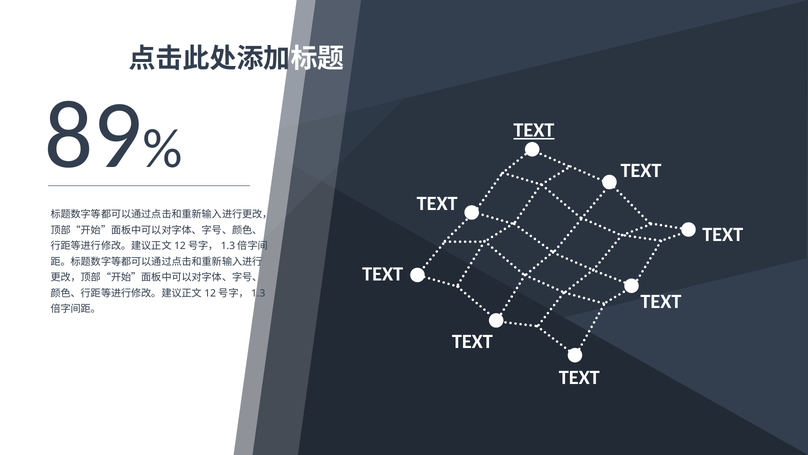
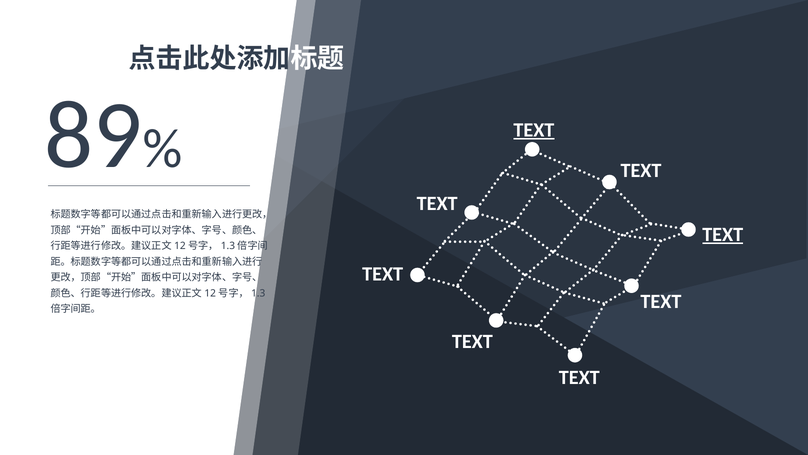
TEXT underline: none -> present (723, 234)
